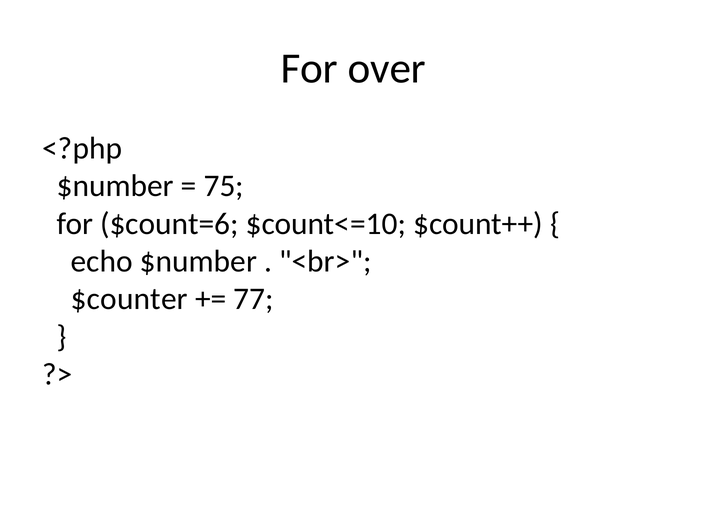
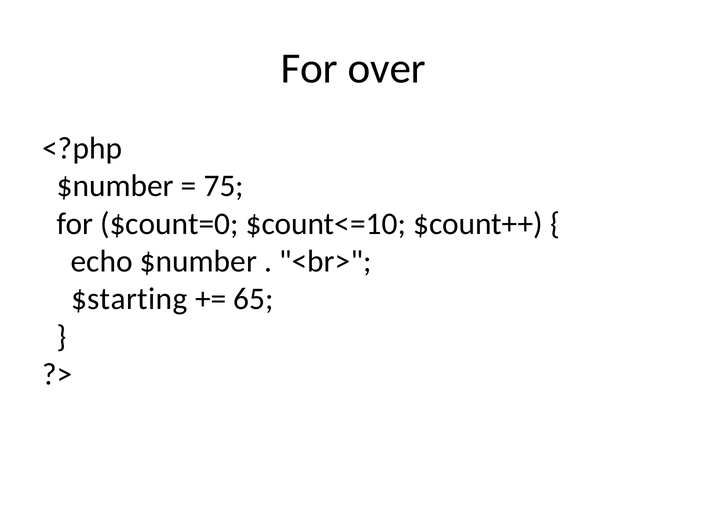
$count=6: $count=6 -> $count=0 (169, 224)
$counter: $counter -> $starting (129, 299)
77: 77 -> 65 (254, 299)
